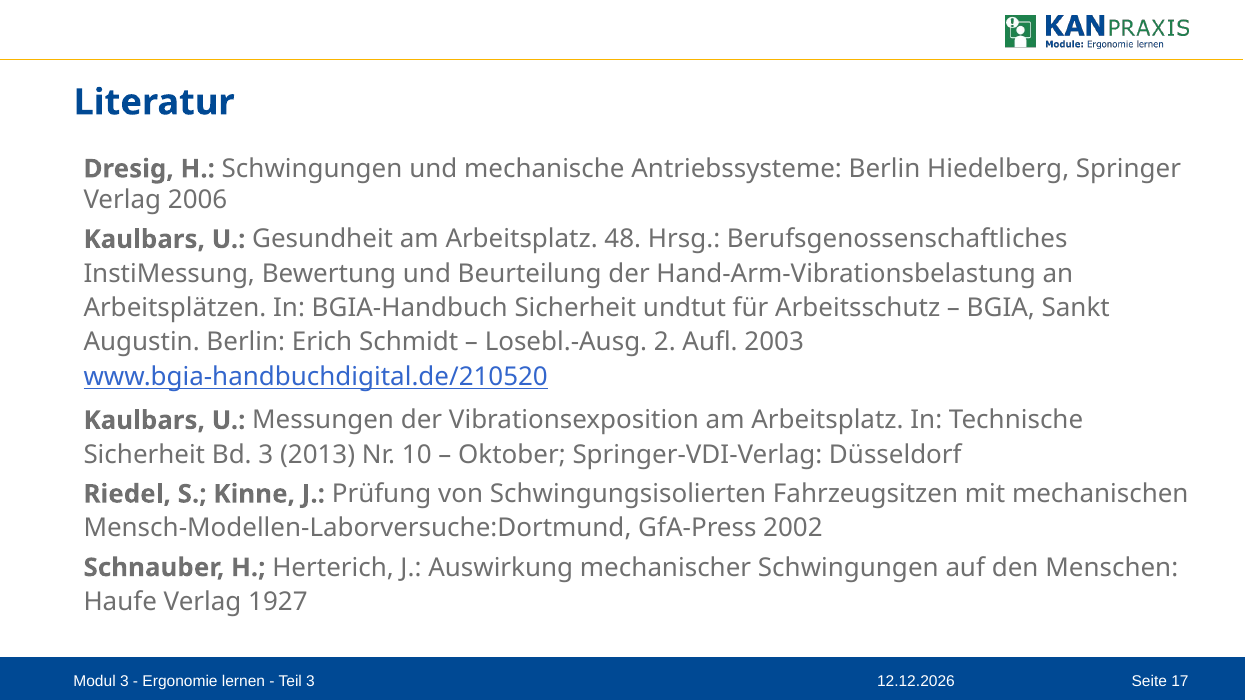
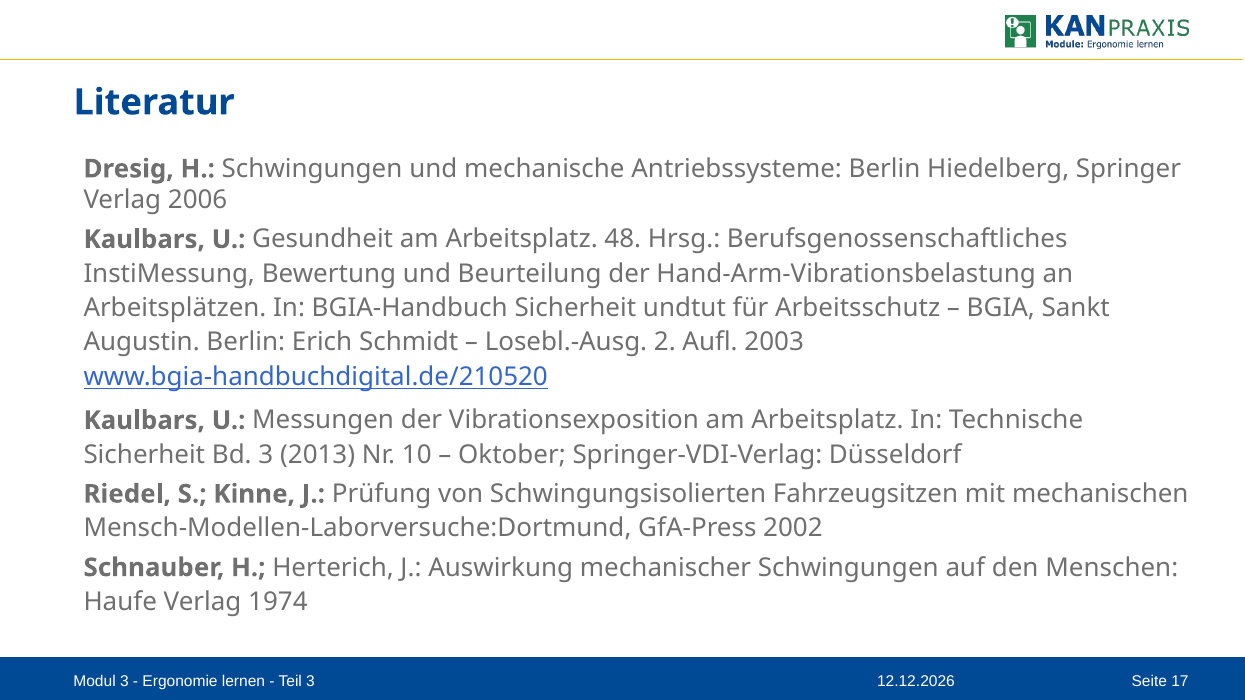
1927: 1927 -> 1974 (278, 602)
